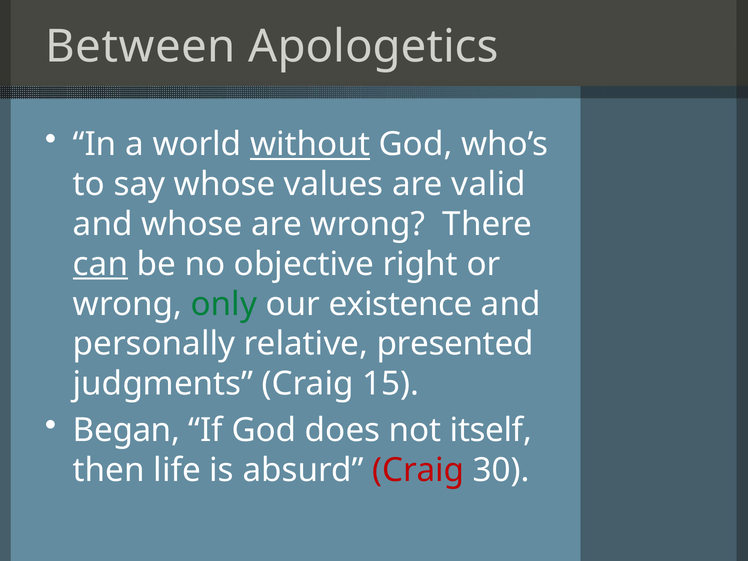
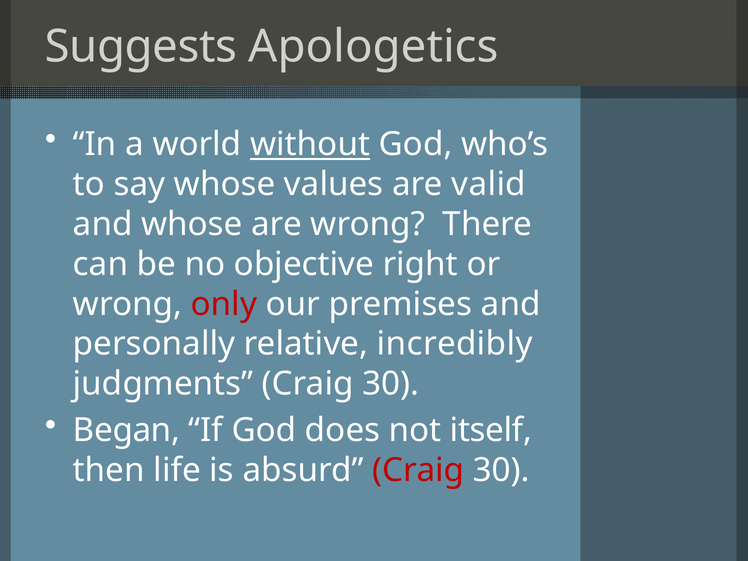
Between: Between -> Suggests (141, 47)
can underline: present -> none (101, 264)
only colour: green -> red (224, 304)
existence: existence -> premises (400, 304)
presented: presented -> incredibly (455, 344)
judgments Craig 15: 15 -> 30 (391, 384)
